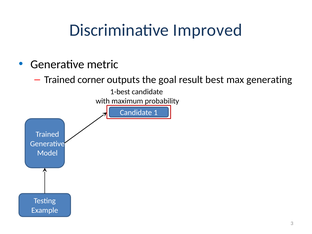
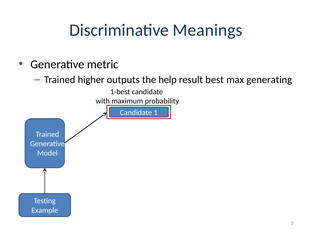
Improved: Improved -> Meanings (208, 30)
corner: corner -> higher (91, 80)
goal: goal -> help (168, 80)
